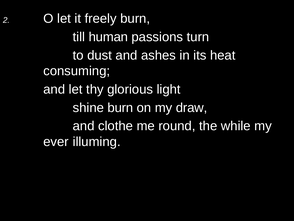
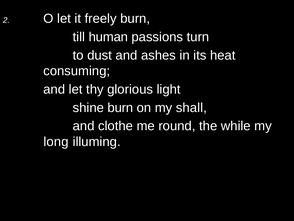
draw: draw -> shall (191, 107)
ever: ever -> long (56, 141)
